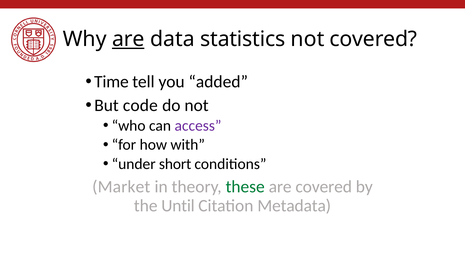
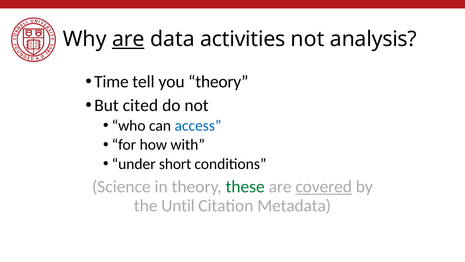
statistics: statistics -> activities (243, 39)
not covered: covered -> analysis (373, 39)
you added: added -> theory (218, 82)
code: code -> cited (140, 105)
access colour: purple -> blue (198, 125)
Market: Market -> Science (121, 186)
covered underline: none -> present (324, 186)
